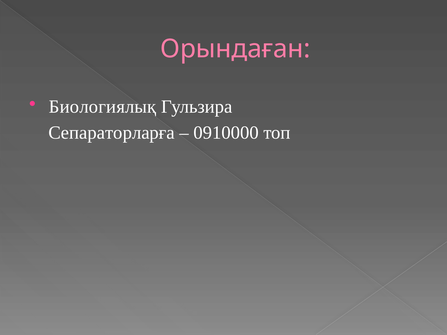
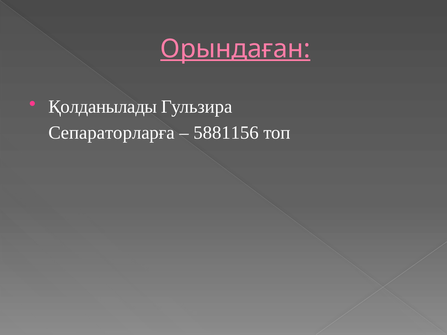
Орындаған underline: none -> present (235, 49)
Биологиялық: Биологиялық -> Қолданылады (103, 107)
0910000: 0910000 -> 5881156 (226, 133)
